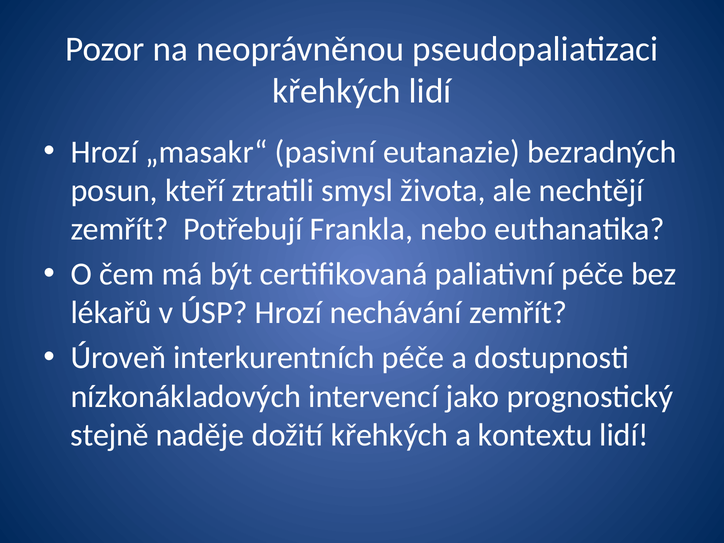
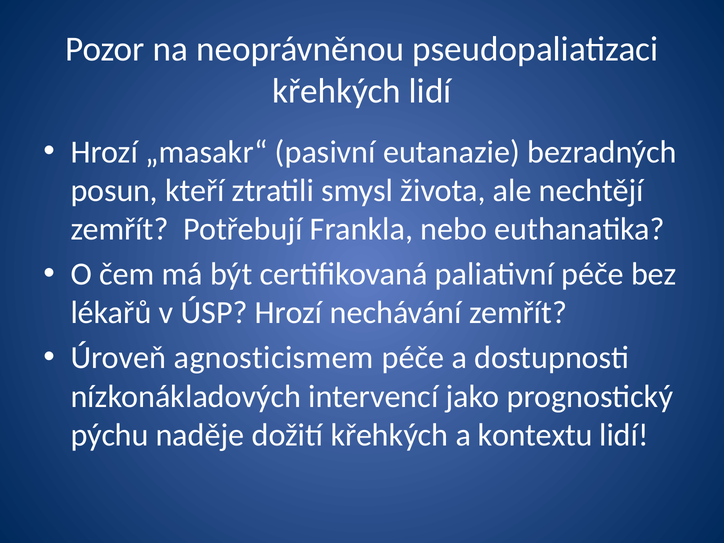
interkurentních: interkurentních -> agnosticismem (274, 358)
stejně: stejně -> pýchu (110, 435)
